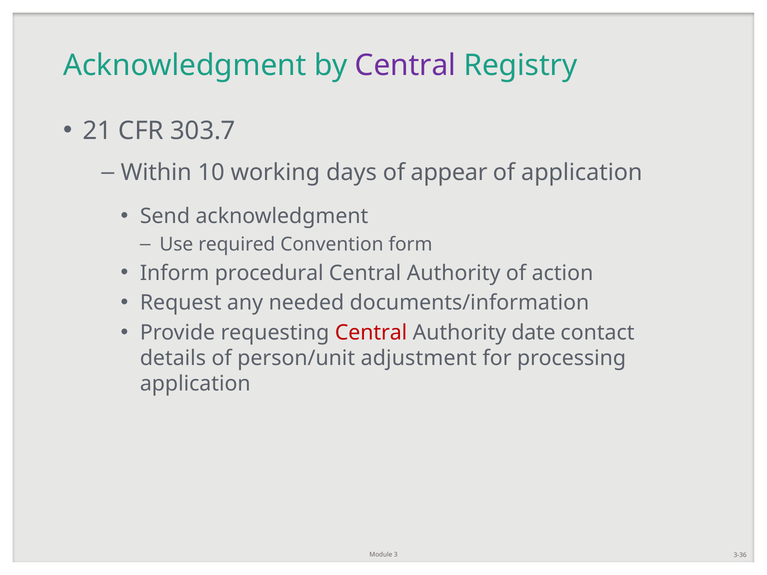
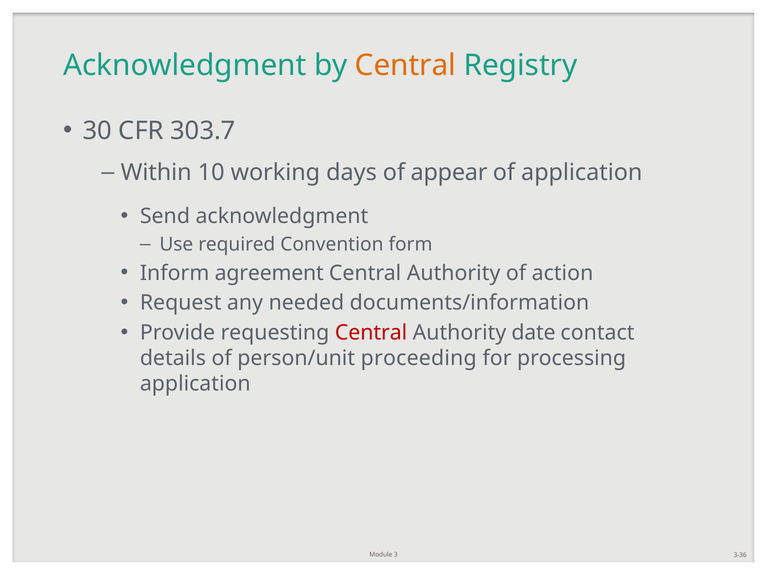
Central colour: purple -> orange (405, 65)
21: 21 -> 30 (97, 131)
procedural: procedural -> agreement (269, 273)
adjustment: adjustment -> proceeding (419, 358)
